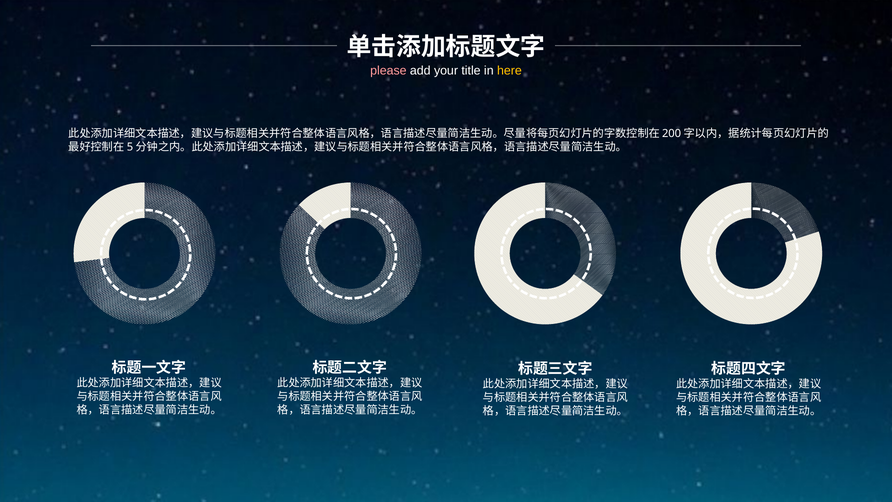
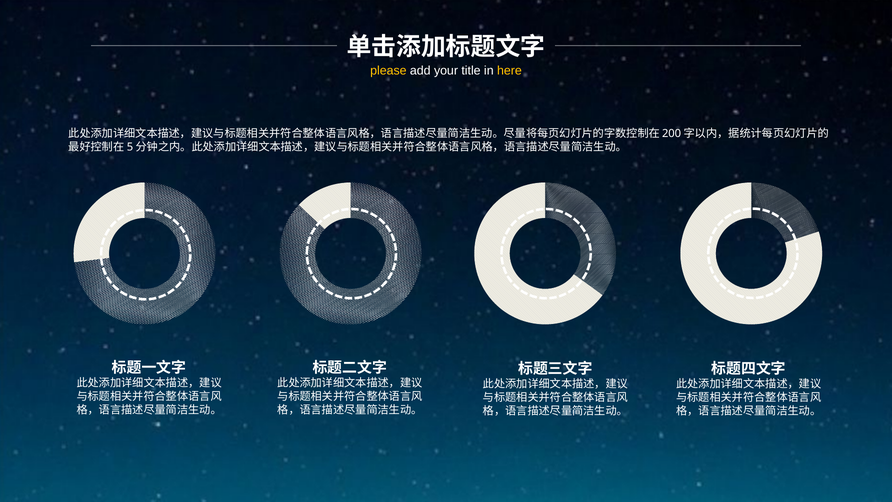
please colour: pink -> yellow (388, 71)
